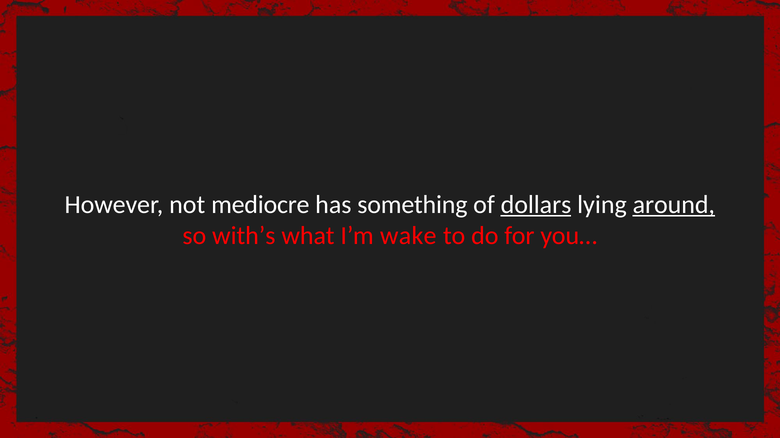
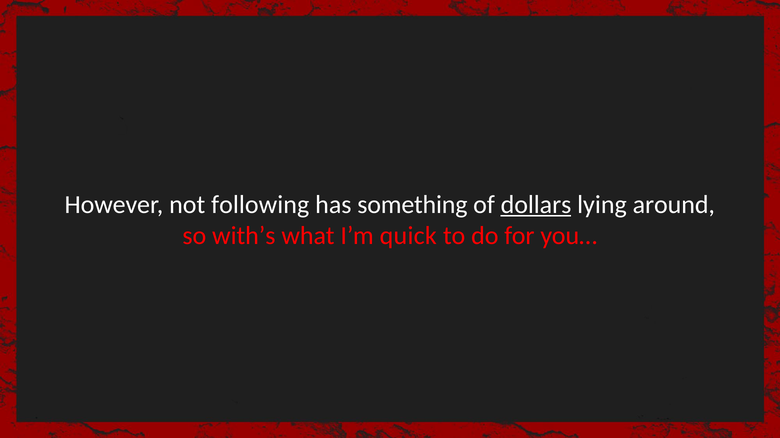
mediocre: mediocre -> following (260, 205)
around underline: present -> none (674, 205)
wake: wake -> quick (408, 236)
